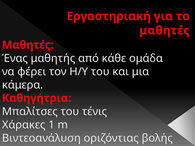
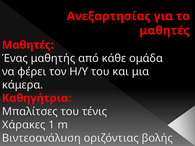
Εργαστηριακή: Εργαστηριακή -> Ανεξαρτησίας (109, 16)
